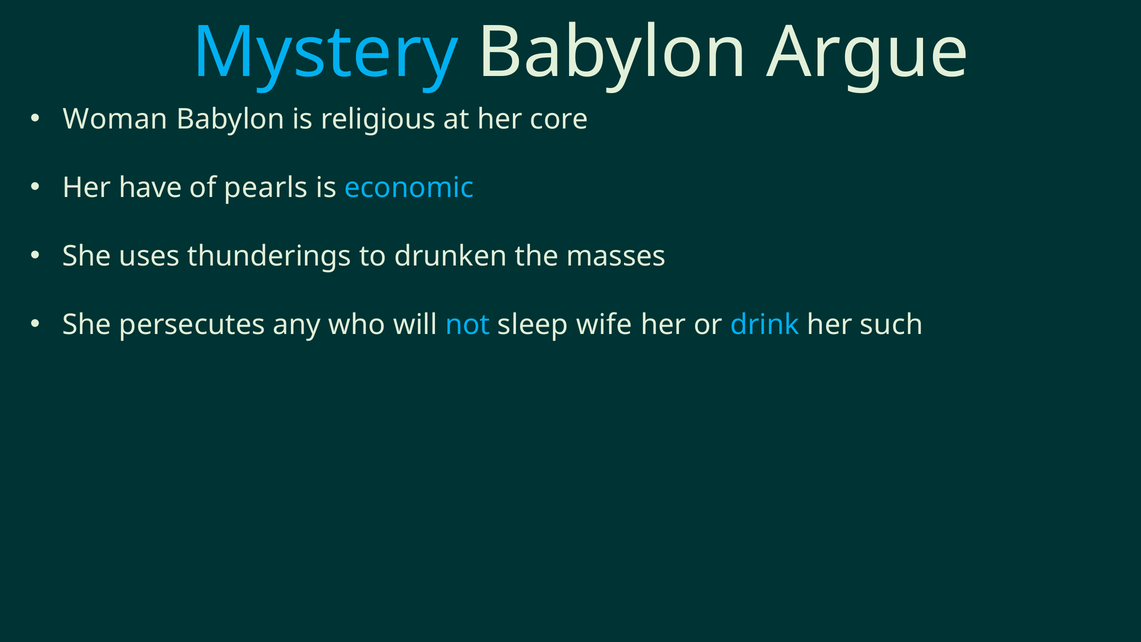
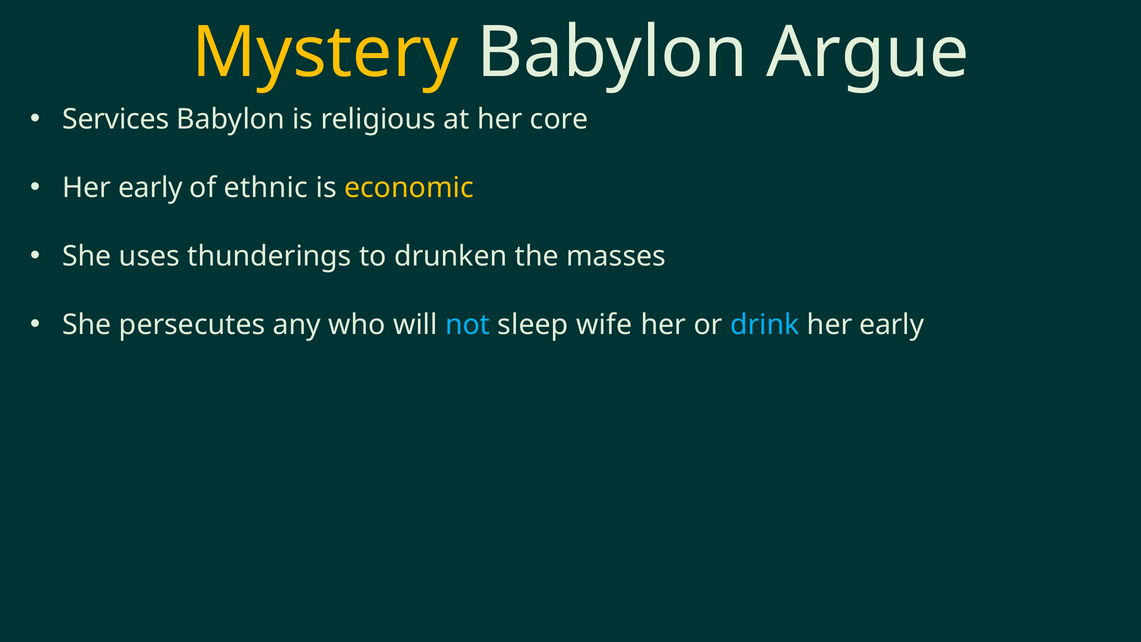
Mystery colour: light blue -> yellow (325, 53)
Woman: Woman -> Services (116, 119)
have: have -> early (150, 188)
pearls: pearls -> ethnic (266, 188)
economic colour: light blue -> yellow (409, 188)
such: such -> early (892, 325)
